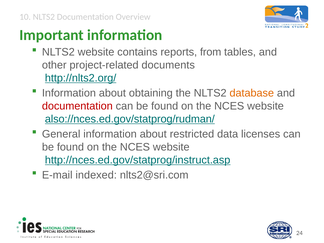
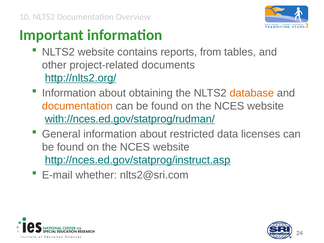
documentation colour: red -> orange (77, 106)
also://nces.ed.gov/statprog/rudman/: also://nces.ed.gov/statprog/rudman/ -> with://nces.ed.gov/statprog/rudman/ (130, 119)
indexed: indexed -> whether (96, 175)
